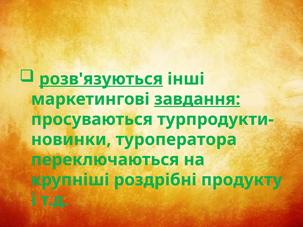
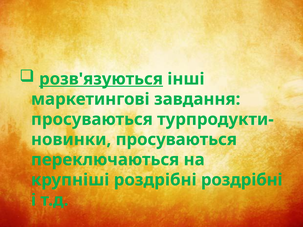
завдання underline: present -> none (197, 99)
туроператора: туроператора -> просуваються (176, 140)
роздрібні продукту: продукту -> роздрібні (242, 180)
